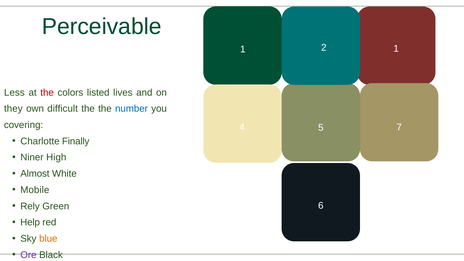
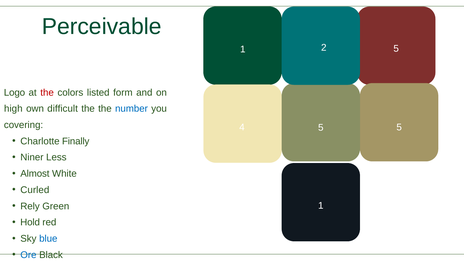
1: 1 -> 5 (396, 49)
Less: Less -> Logo (14, 93)
lives: lives -> form (123, 93)
they: they -> high (13, 109)
5 7: 7 -> 5 (399, 127)
High: High -> Less (56, 157)
Mobile: Mobile -> Curled (35, 190)
7 6: 6 -> 1 (321, 206)
Help: Help -> Hold (30, 222)
blue colour: orange -> blue (48, 239)
Ore colour: purple -> blue (28, 255)
